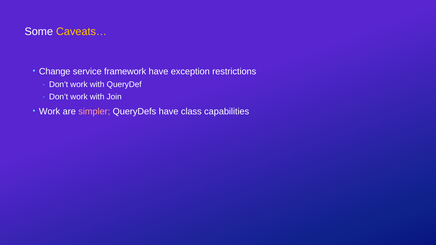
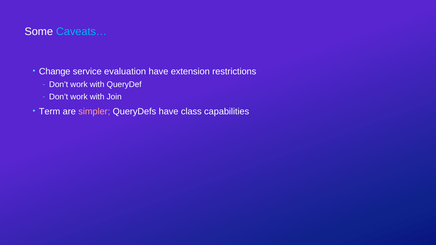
Caveats… colour: yellow -> light blue (81, 32)
framework: framework -> evaluation (125, 71)
exception: exception -> extension (190, 71)
Work: Work -> Term (50, 112)
